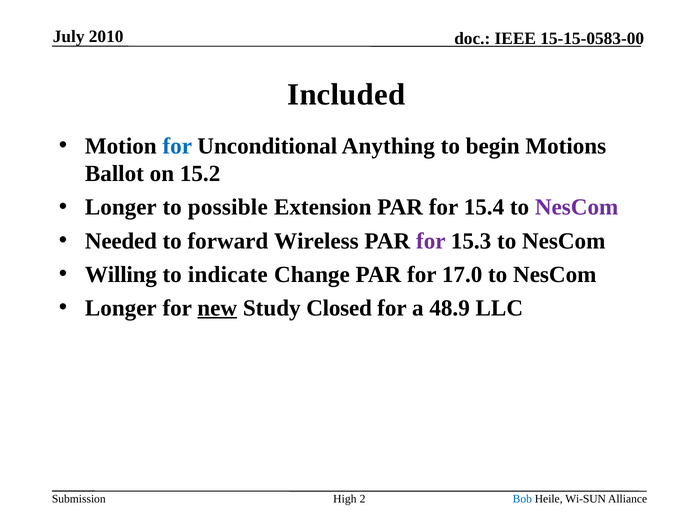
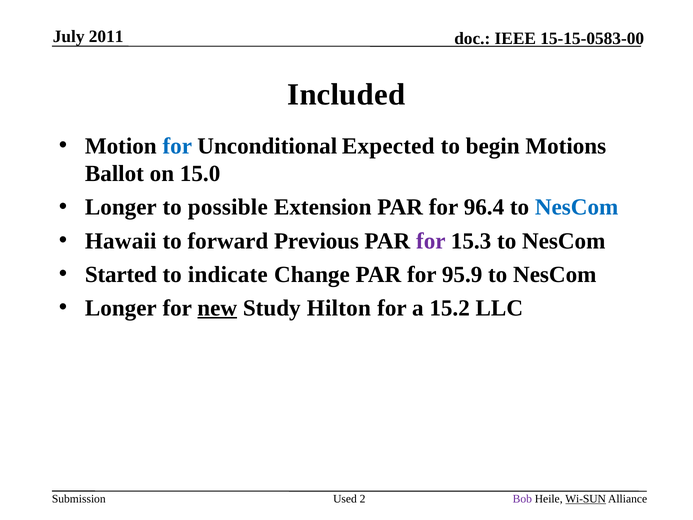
2010: 2010 -> 2011 (106, 37)
Anything: Anything -> Expected (388, 146)
15.2: 15.2 -> 15.0 (200, 174)
15.4: 15.4 -> 96.4 (484, 207)
NesCom colour: purple -> blue (577, 207)
Needed: Needed -> Hawaii (121, 241)
Wireless: Wireless -> Previous (316, 241)
Willing: Willing -> Started (121, 274)
17.0: 17.0 -> 95.9 (462, 274)
Closed: Closed -> Hilton (339, 308)
48.9: 48.9 -> 15.2 (450, 308)
High: High -> Used (345, 498)
Bob colour: blue -> purple (522, 498)
Wi-SUN underline: none -> present (586, 498)
